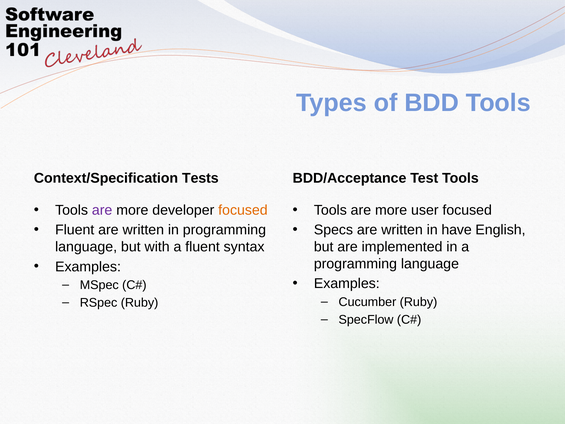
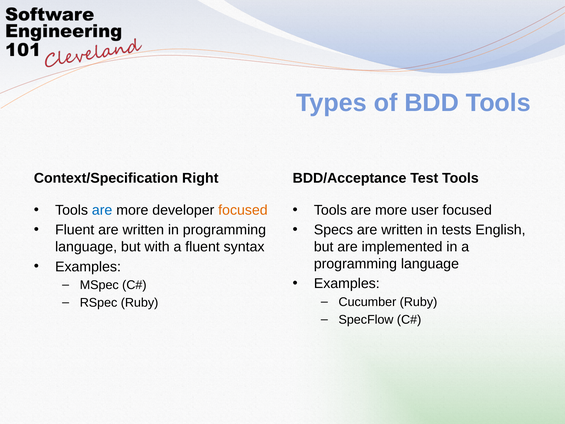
Tests: Tests -> Right (200, 178)
are colour: purple -> blue (102, 210)
have: have -> tests (457, 230)
